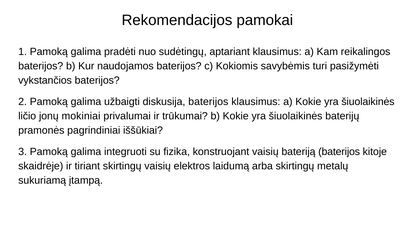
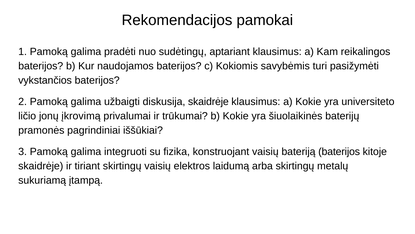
diskusija baterijos: baterijos -> skaidrėje (208, 101)
a Kokie yra šiuolaikinės: šiuolaikinės -> universiteto (368, 101)
mokiniai: mokiniai -> įkrovimą (81, 116)
